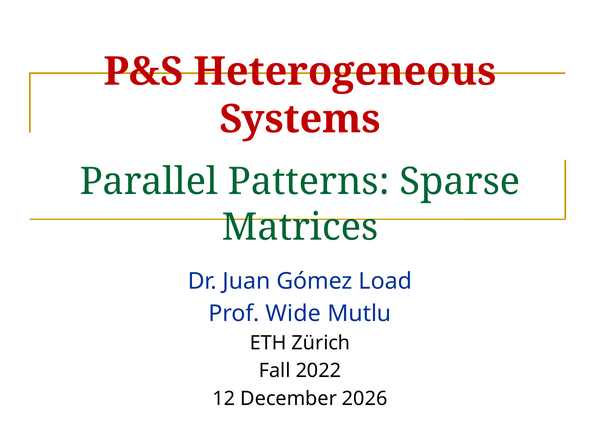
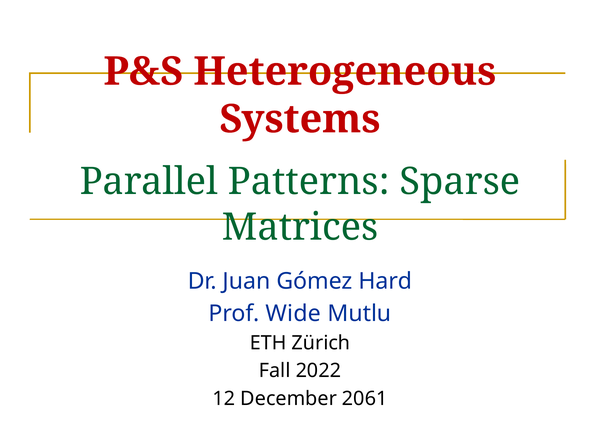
Load: Load -> Hard (385, 281)
2026: 2026 -> 2061 (365, 399)
